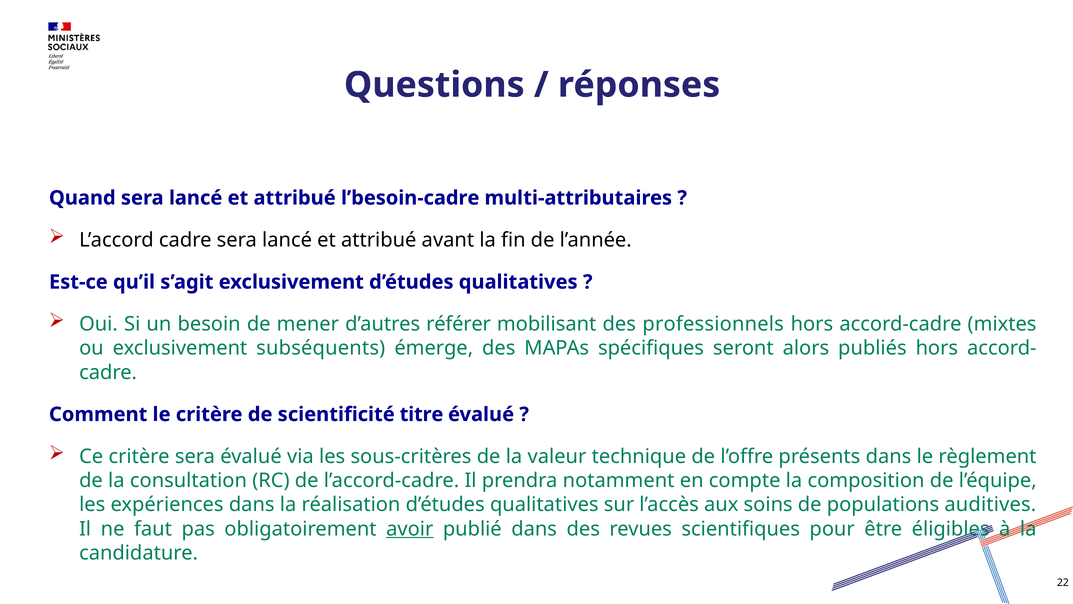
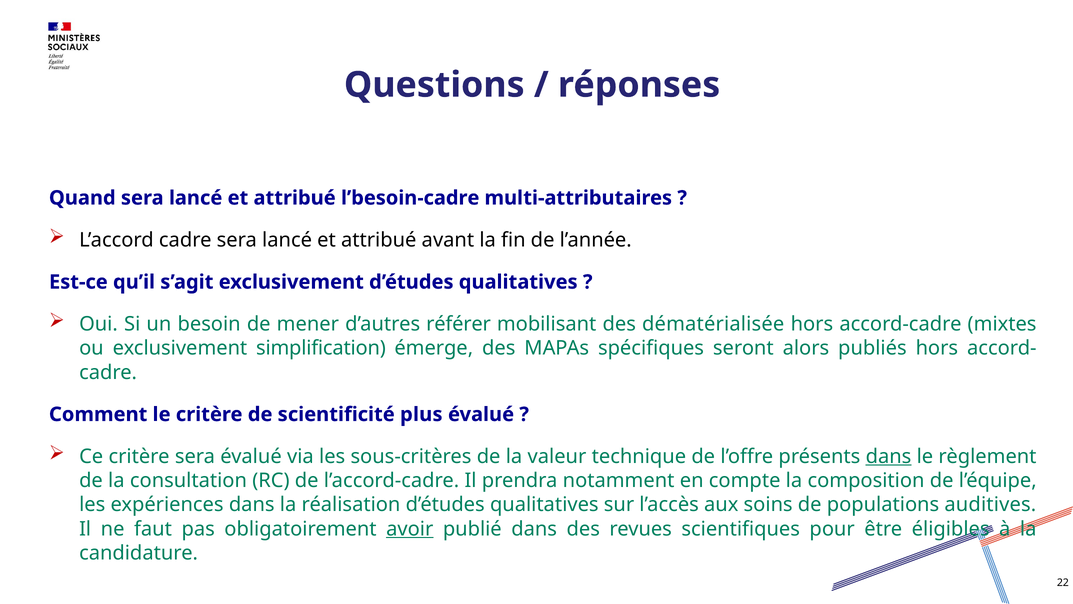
professionnels: professionnels -> dématérialisée (713, 324)
subséquents: subséquents -> simplification (321, 348)
titre: titre -> plus (421, 414)
dans underline: none -> present (888, 456)
